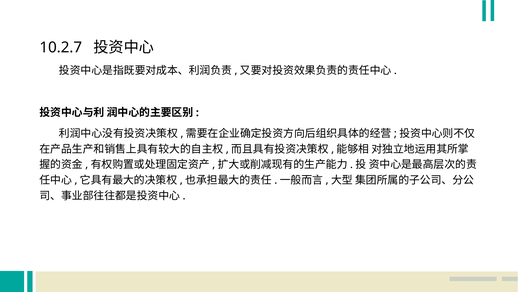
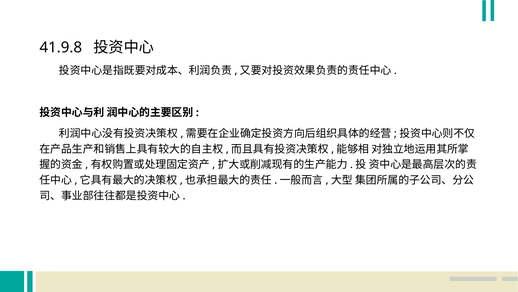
10.2.7: 10.2.7 -> 41.9.8 (61, 47)
